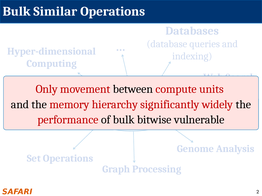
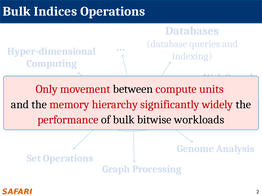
Similar: Similar -> Indices (55, 12)
vulnerable: vulnerable -> workloads (199, 120)
